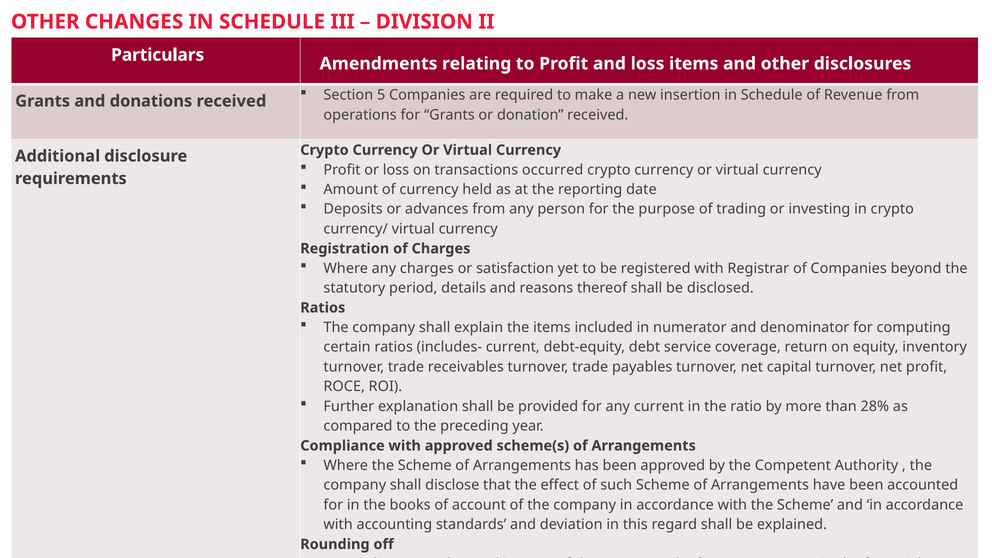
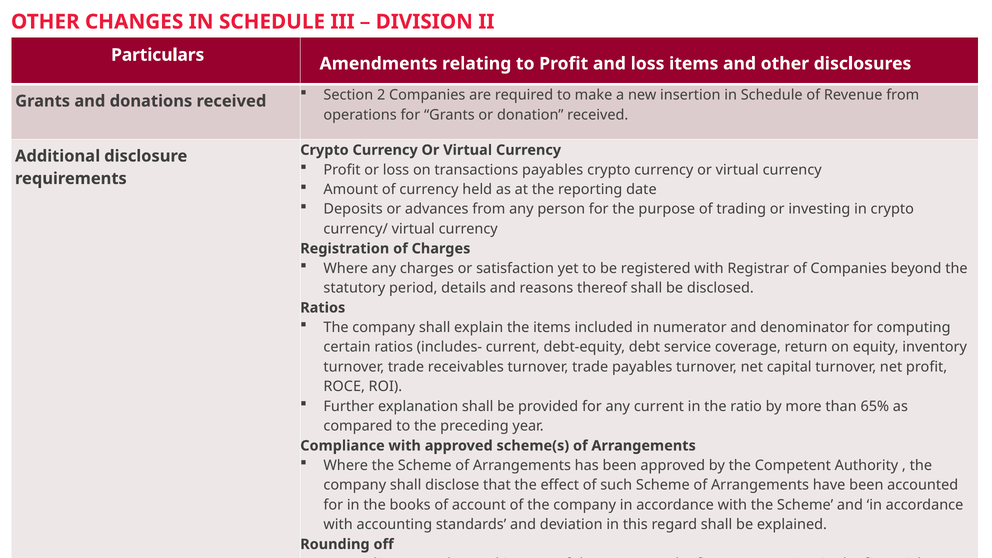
5: 5 -> 2 (381, 95)
transactions occurred: occurred -> payables (553, 170)
28%: 28% -> 65% (875, 406)
